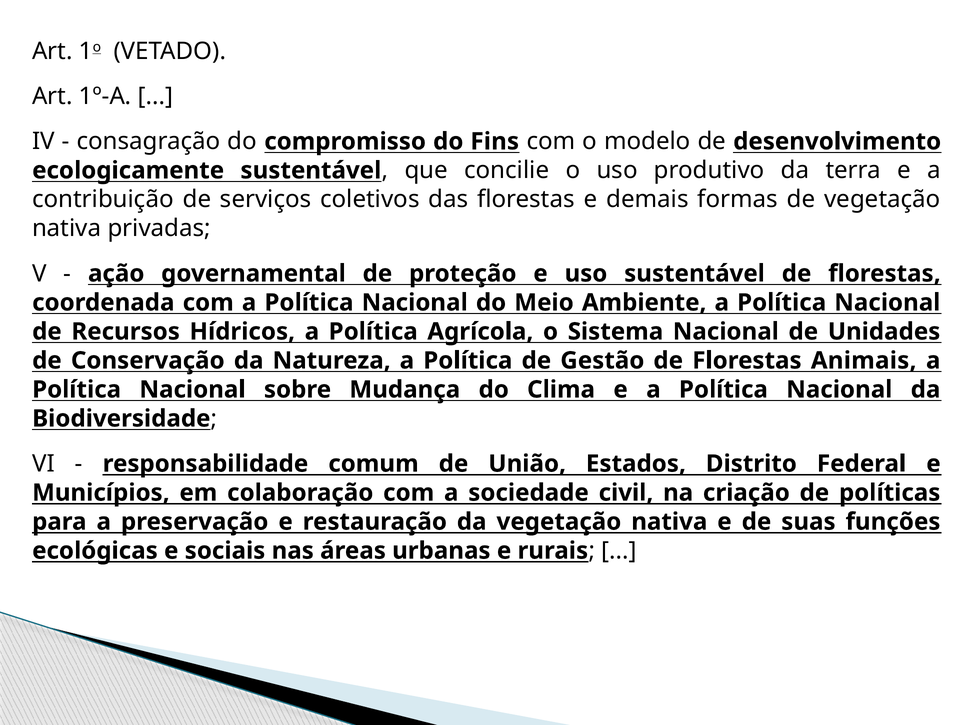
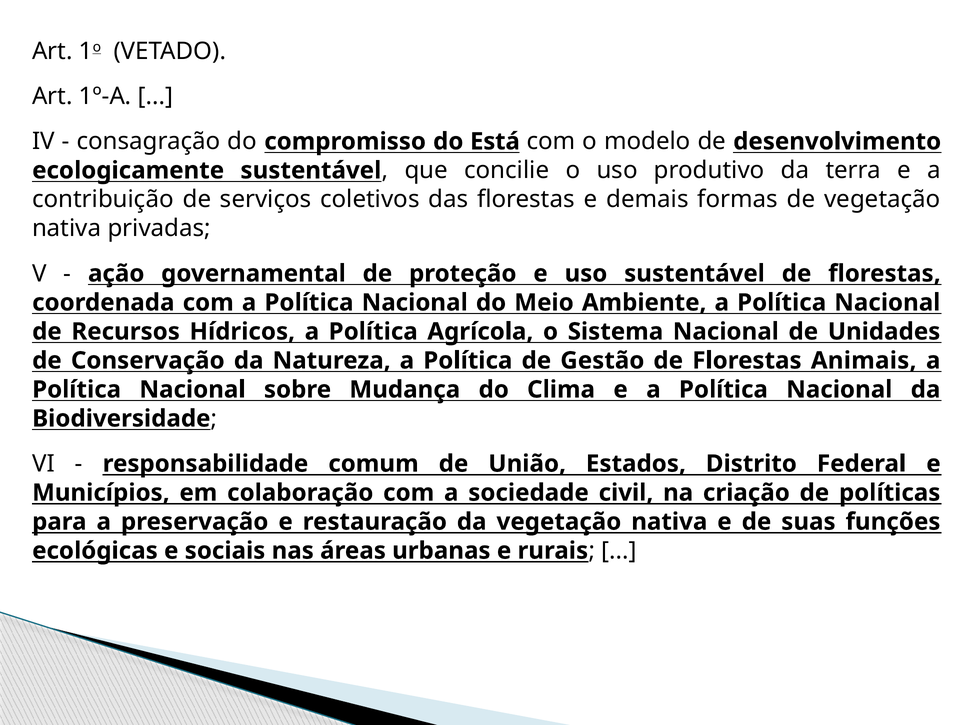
Fins: Fins -> Está (495, 141)
